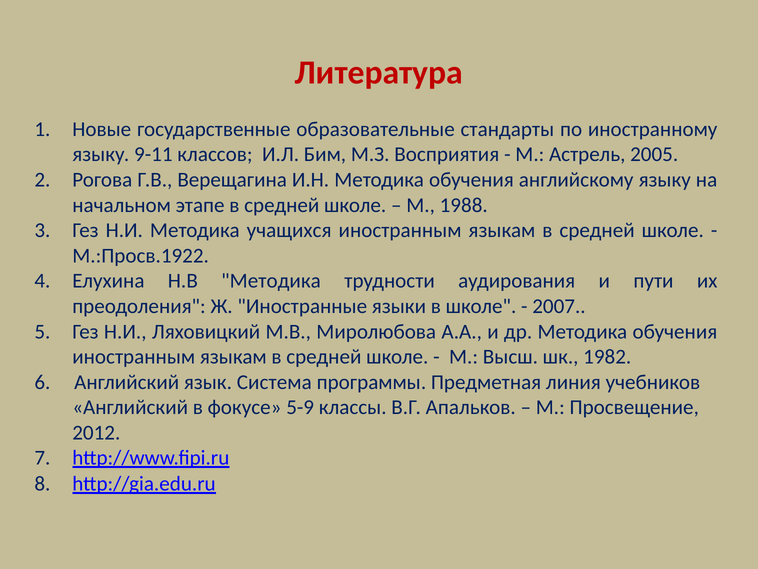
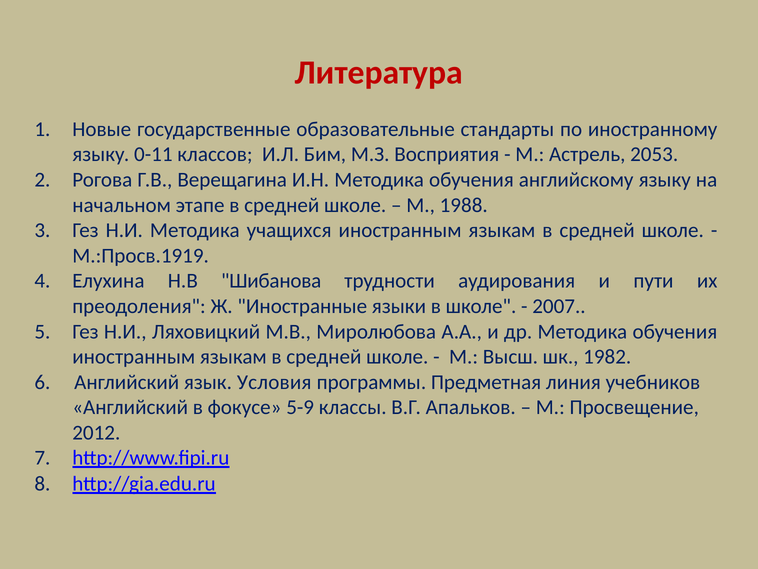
9-11: 9-11 -> 0-11 (153, 154)
2005: 2005 -> 2053 (654, 154)
М.:Просв.1922: М.:Просв.1922 -> М.:Просв.1919 (141, 255)
Н.В Методика: Методика -> Шибанова (271, 281)
Система: Система -> Условия (274, 382)
